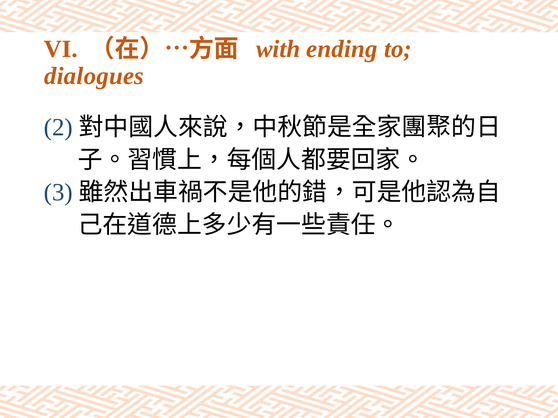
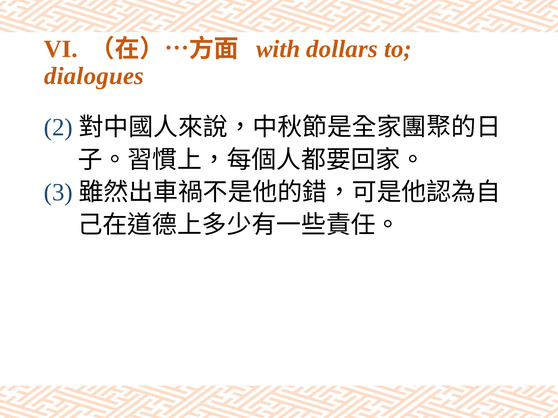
ending: ending -> dollars (342, 49)
